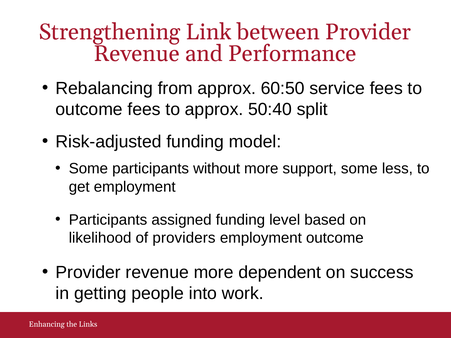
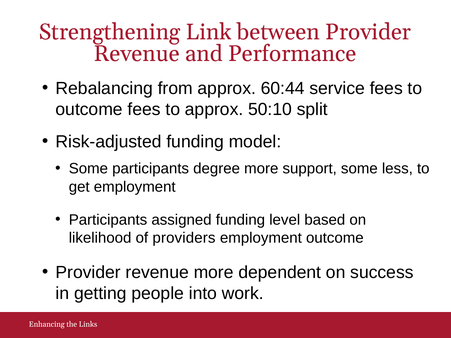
60:50: 60:50 -> 60:44 (283, 89)
50:40: 50:40 -> 50:10 (270, 110)
without: without -> degree (217, 169)
